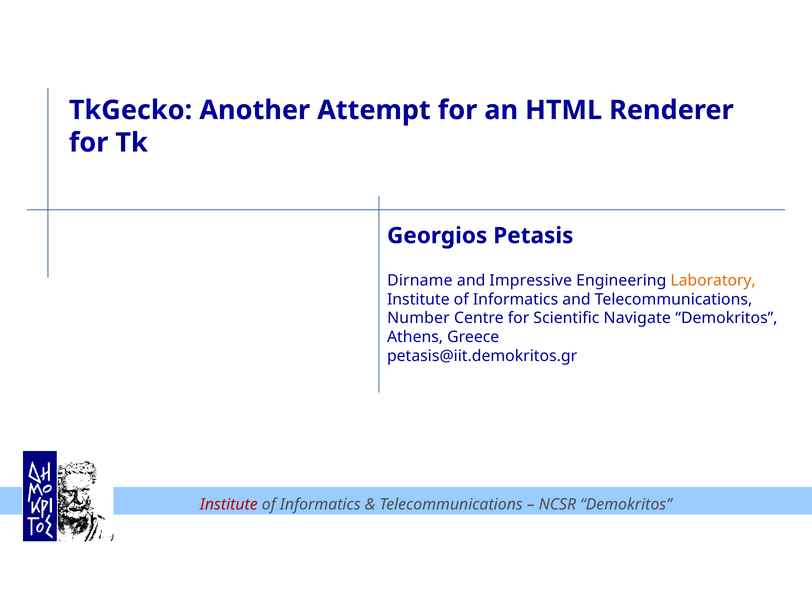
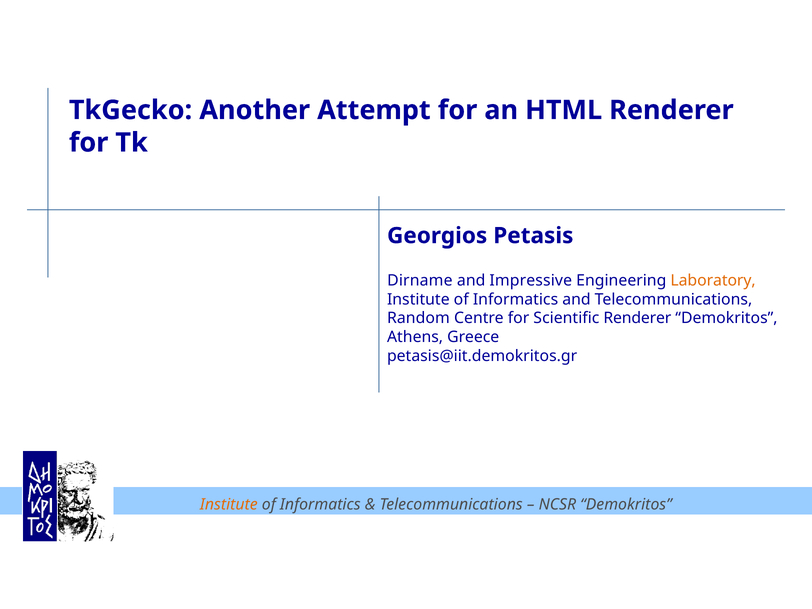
Number: Number -> Random (418, 318)
Scientific Navigate: Navigate -> Renderer (637, 318)
Institute colour: red -> orange (229, 504)
